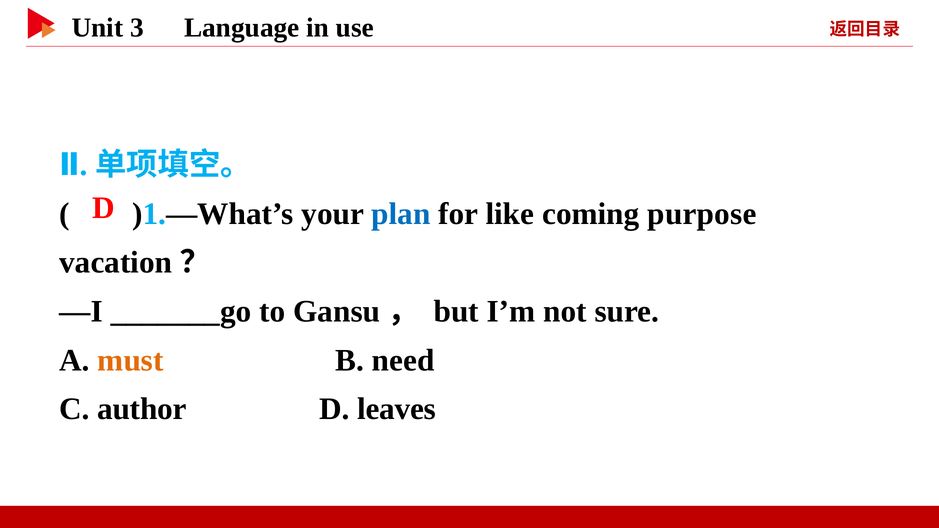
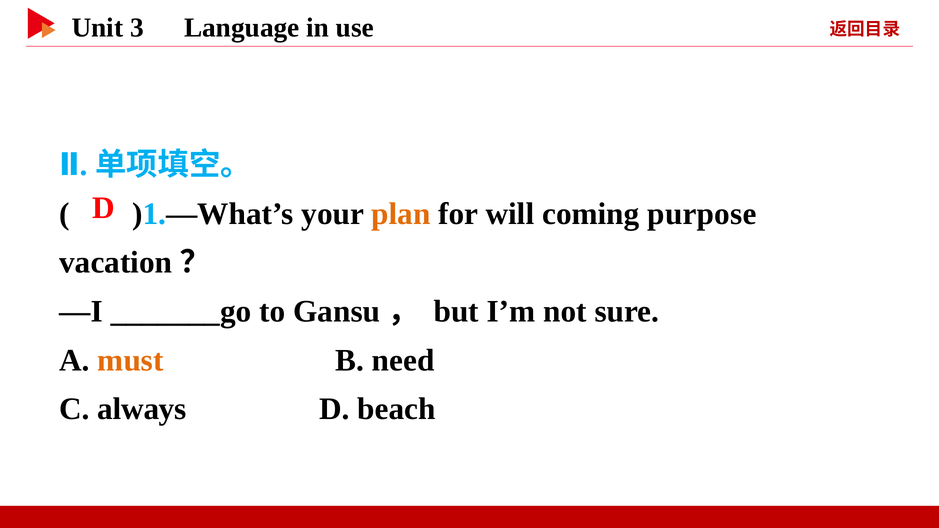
plan colour: blue -> orange (401, 214)
like: like -> will (510, 214)
author: author -> always (142, 409)
leaves: leaves -> beach (397, 409)
